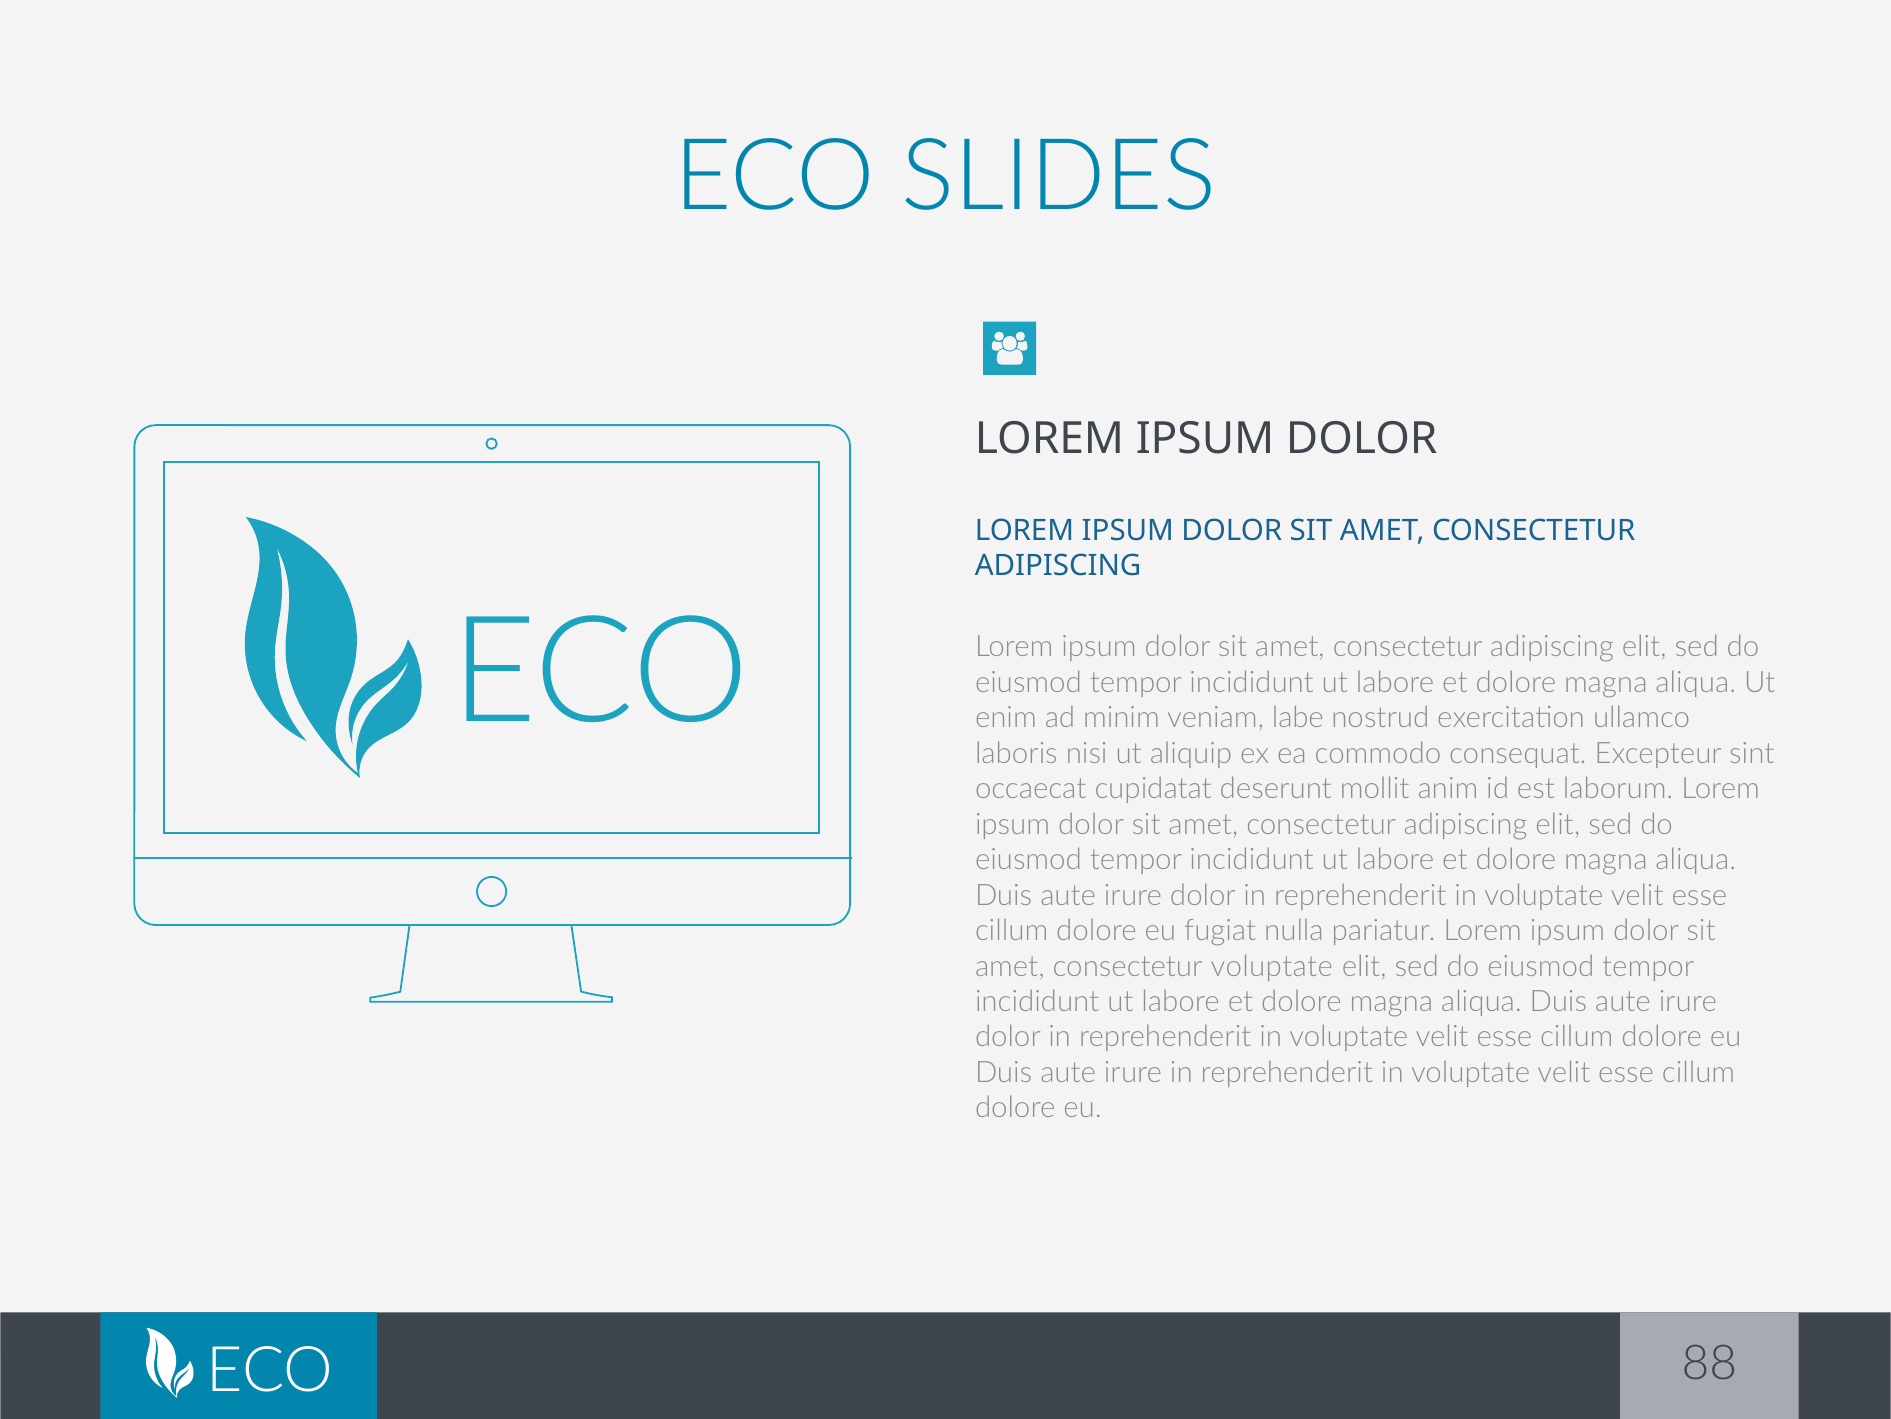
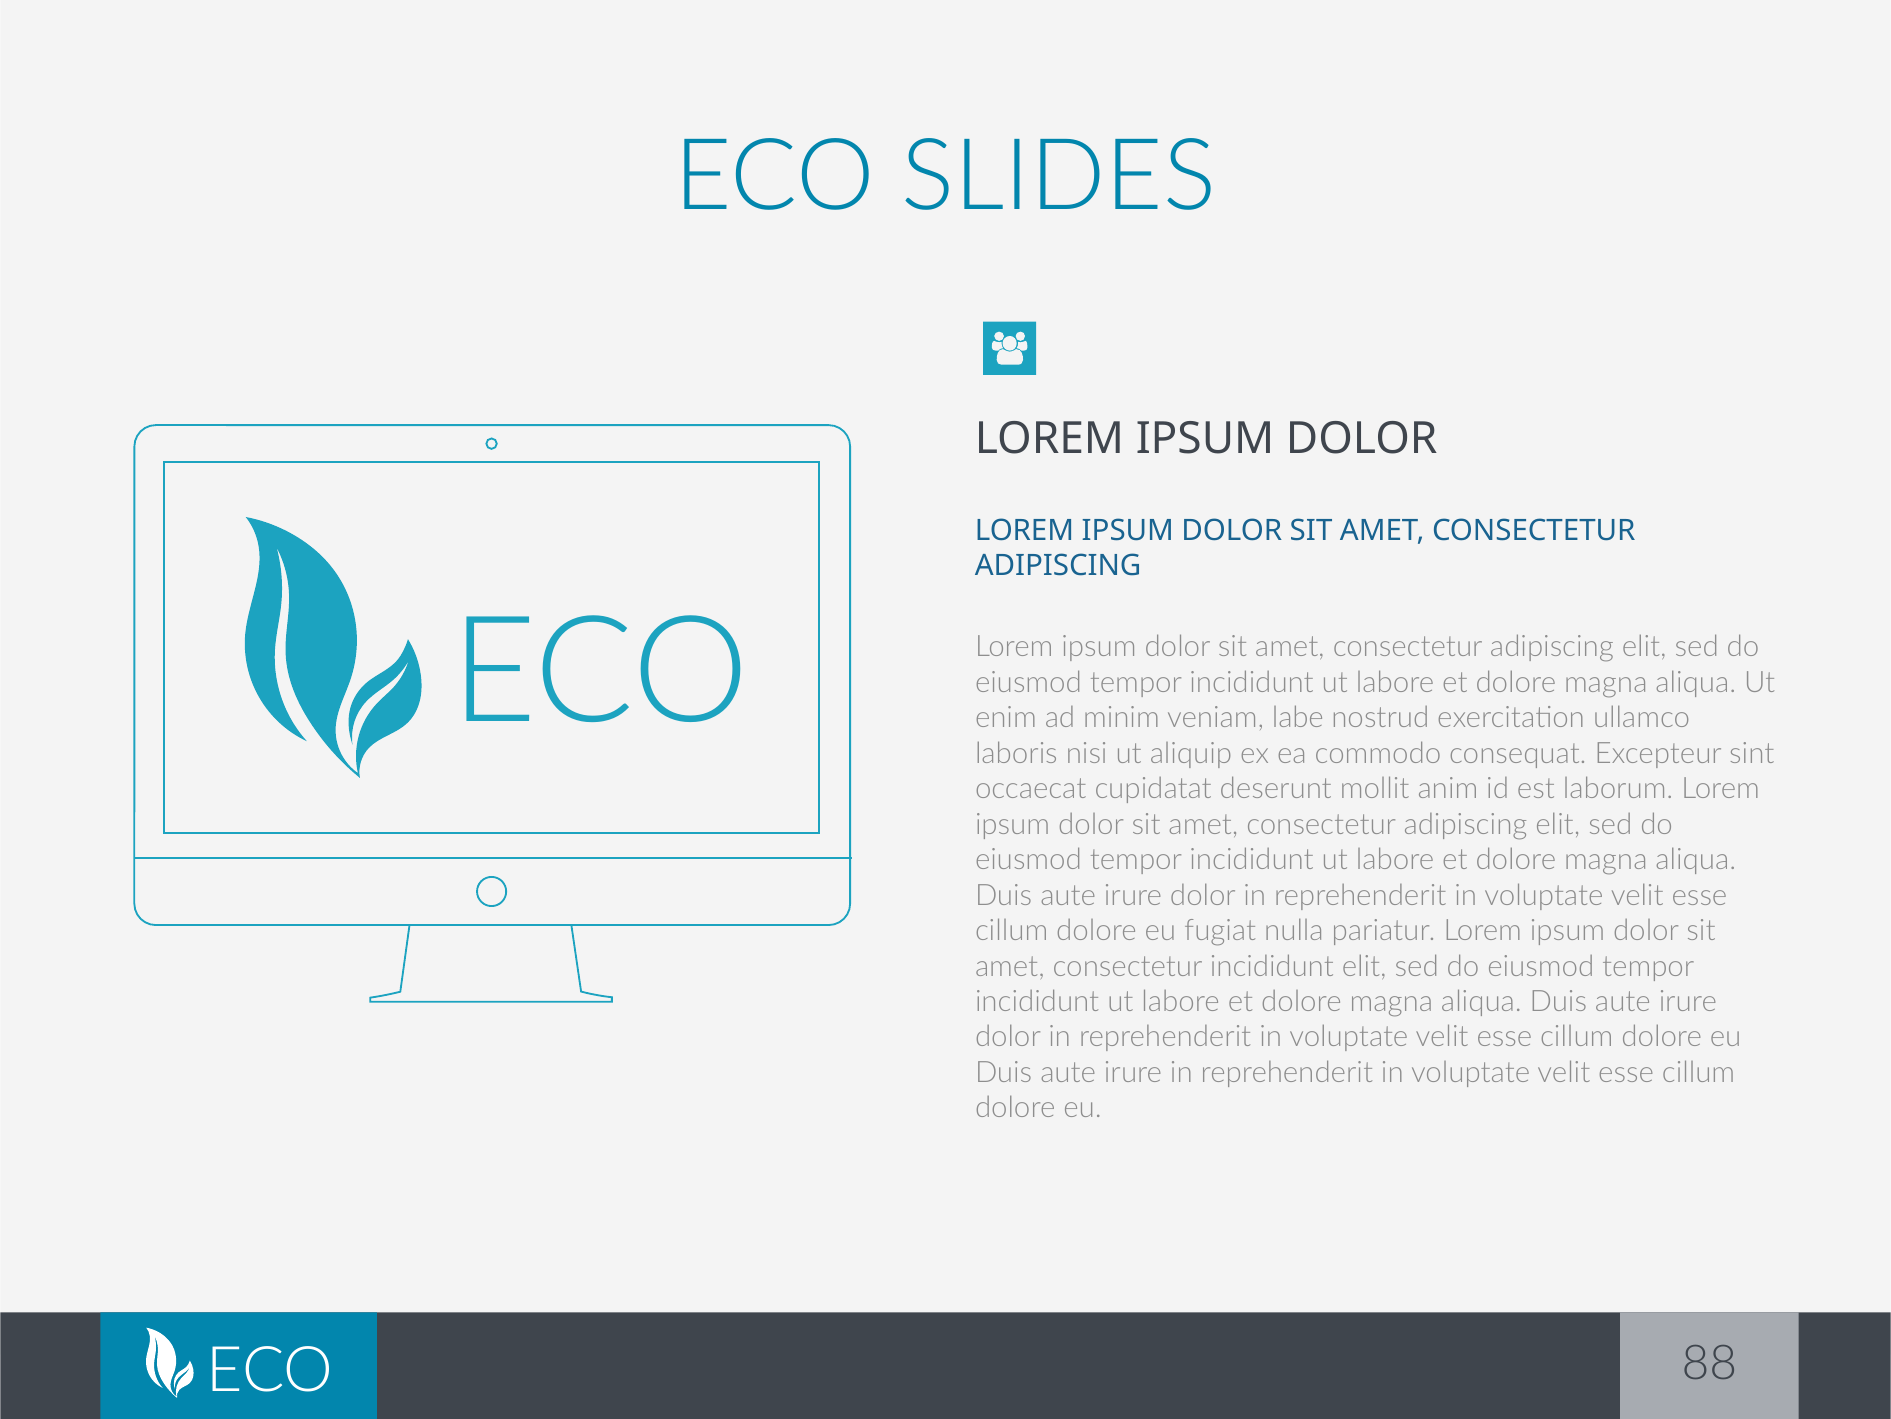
consectetur voluptate: voluptate -> incididunt (1272, 966)
